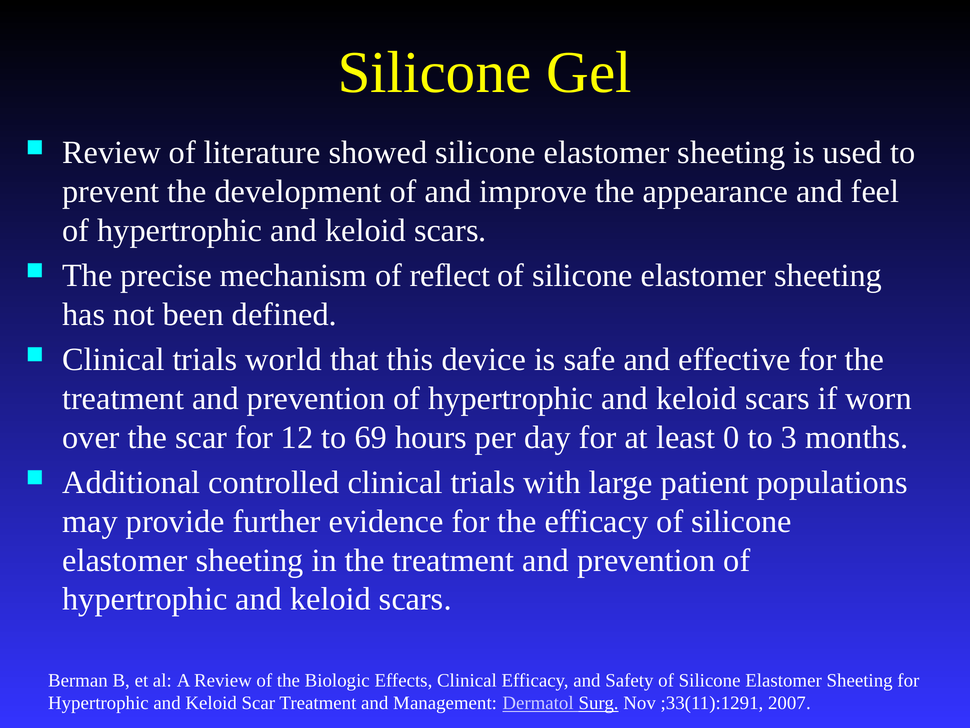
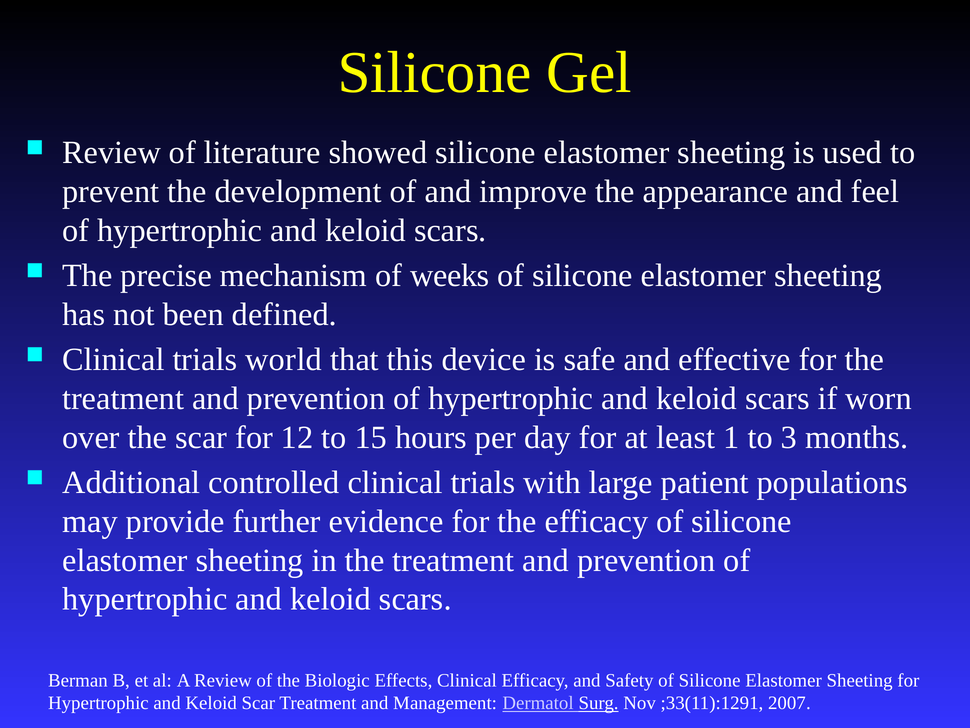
reflect: reflect -> weeks (450, 275)
69: 69 -> 15 (371, 437)
0: 0 -> 1 (731, 437)
